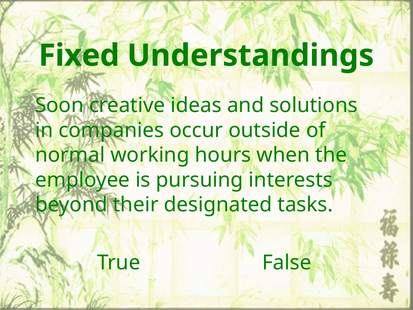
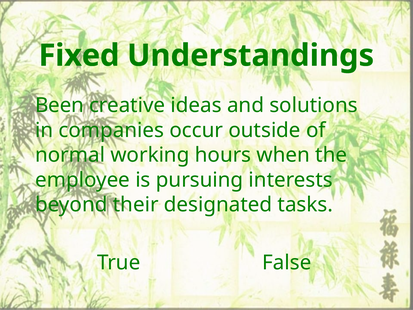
Soon: Soon -> Been (59, 105)
